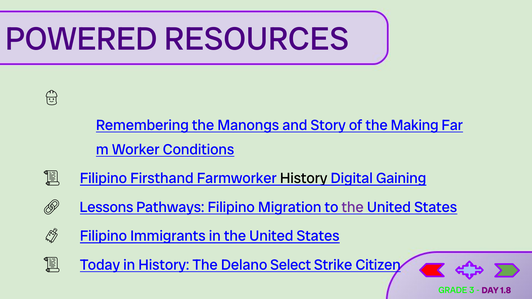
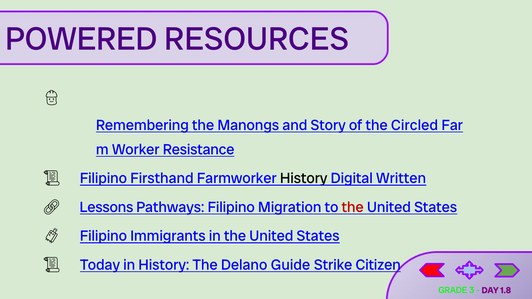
Making: Making -> Circled (414, 125)
Conditions: Conditions -> Resistance (199, 150)
Gaining: Gaining -> Written (401, 179)
the colour: purple -> red (353, 207)
Select: Select -> Guide (291, 265)
